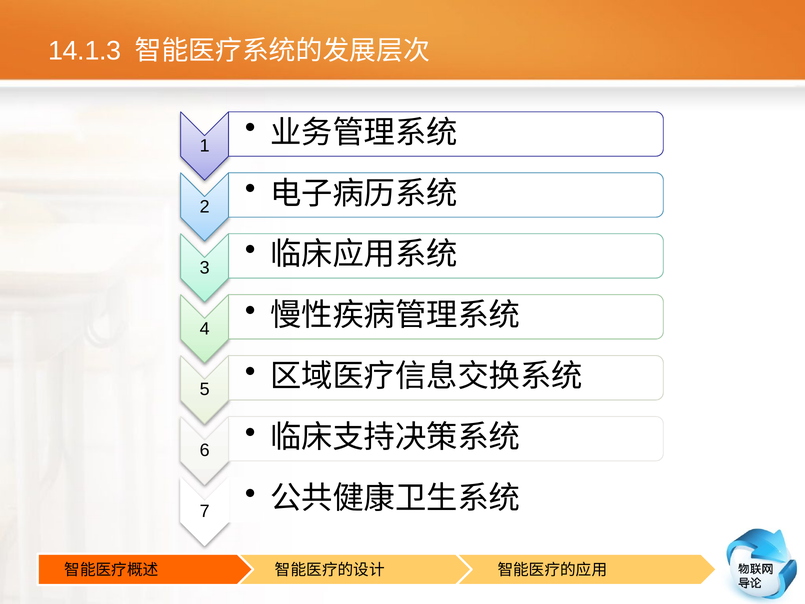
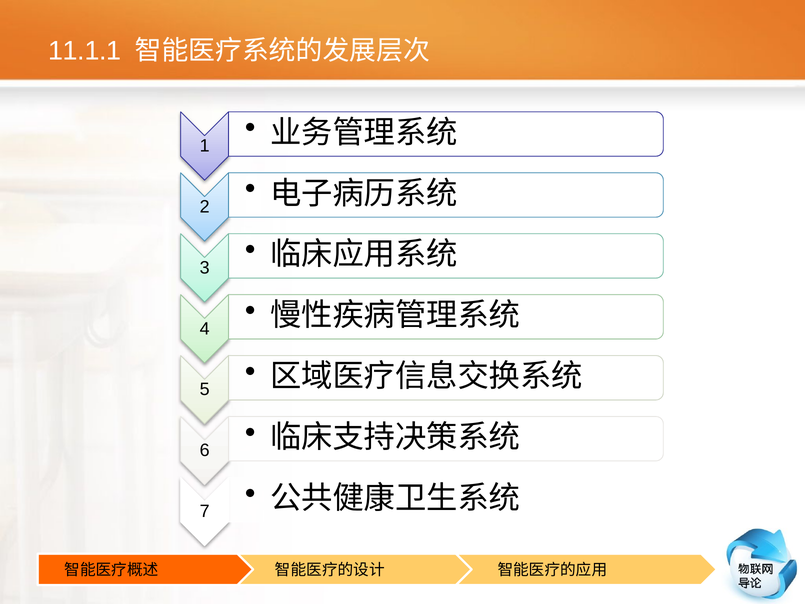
14.1.3: 14.1.3 -> 11.1.1 (85, 51)
